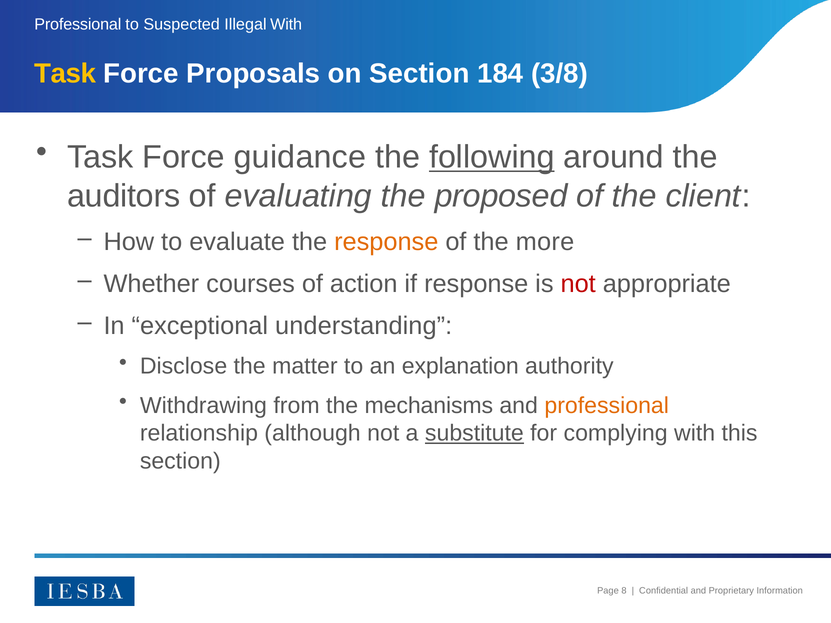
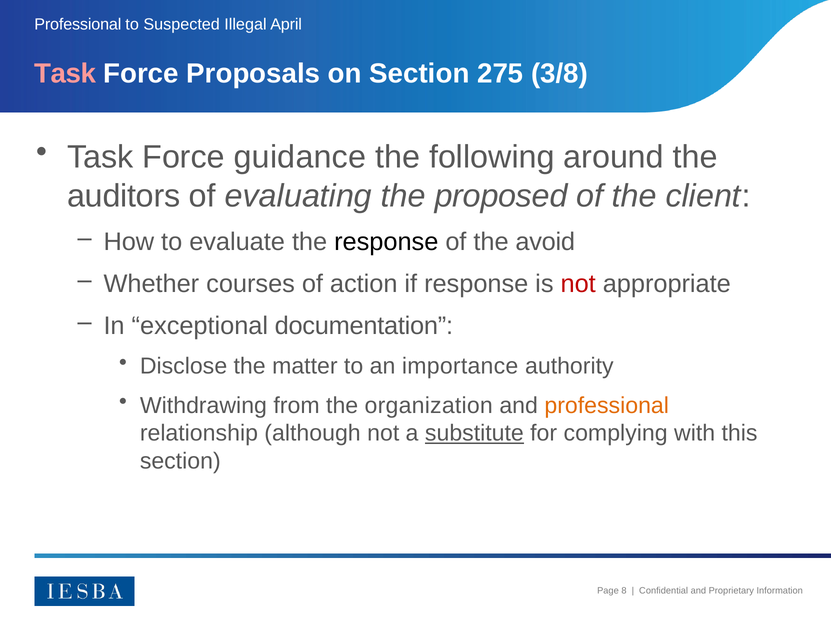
Illegal With: With -> April (286, 25)
Task colour: yellow -> pink (65, 74)
184: 184 -> 275 (500, 74)
following underline: present -> none (492, 157)
response colour: orange -> black (386, 242)
more: more -> avoid (545, 242)
understanding: understanding -> documentation (364, 326)
explanation: explanation -> importance (460, 366)
mechanisms: mechanisms -> organization (429, 406)
